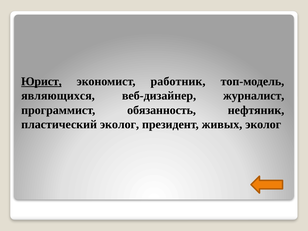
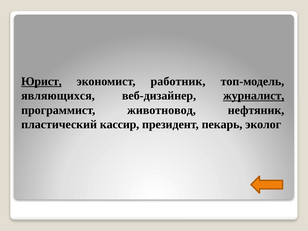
журналист underline: none -> present (254, 96)
обязанность: обязанность -> животновод (161, 110)
пластический эколог: эколог -> кассир (120, 125)
живых: живых -> пекарь (222, 125)
